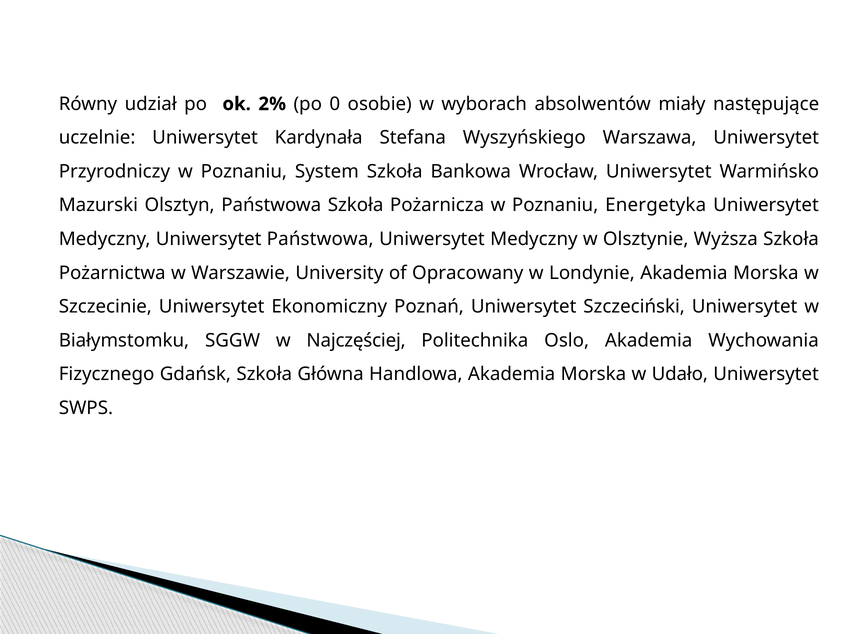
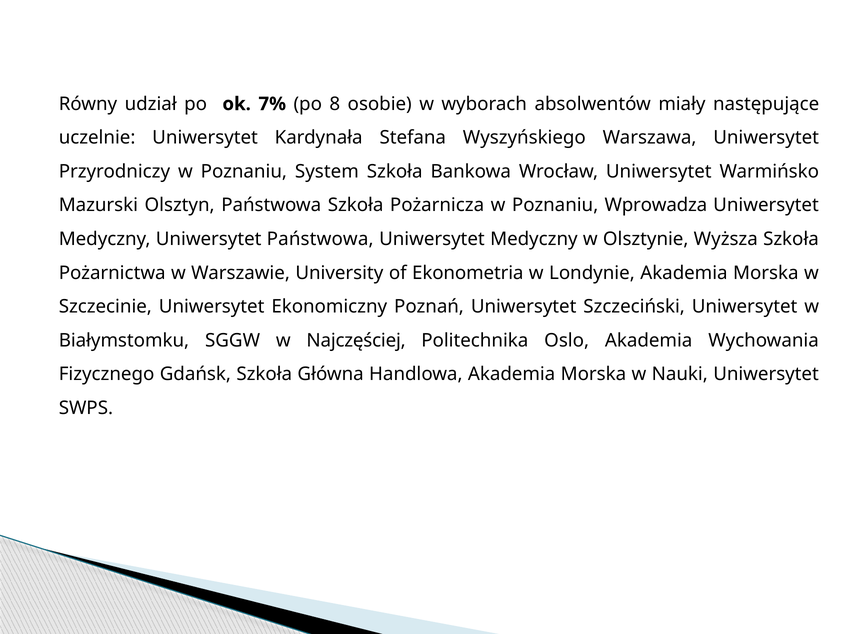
2%: 2% -> 7% (272, 104)
0: 0 -> 8 (335, 104)
Energetyka: Energetyka -> Wprowadza (656, 205)
Opracowany: Opracowany -> Ekonometria (468, 273)
Udało: Udało -> Nauki (680, 374)
